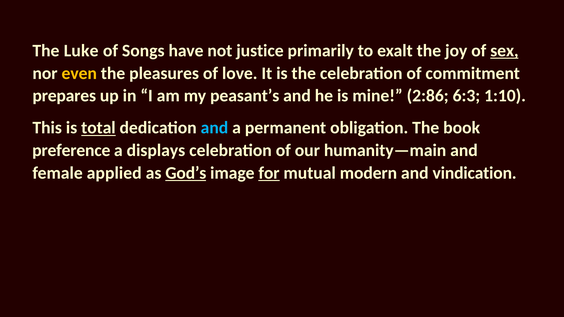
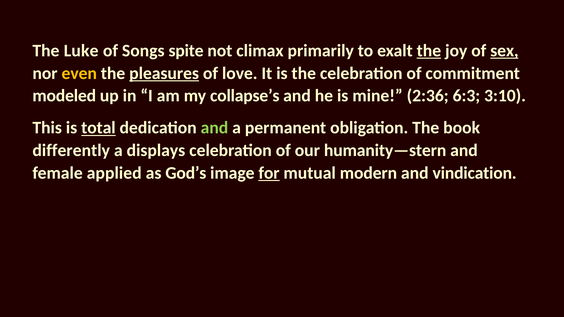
have: have -> spite (186, 51)
justice: justice -> climax (260, 51)
the underline: none -> present (429, 51)
pleasures underline: none -> present (164, 73)
prepares: prepares -> modeled (64, 96)
peasant’s: peasant’s -> collapse’s (245, 96)
2:86: 2:86 -> 2:36 (428, 96)
1:10: 1:10 -> 3:10 (505, 96)
and colour: light blue -> light green (214, 128)
preference: preference -> differently (71, 151)
humanity—main: humanity—main -> humanity—stern (385, 151)
God’s underline: present -> none (186, 173)
